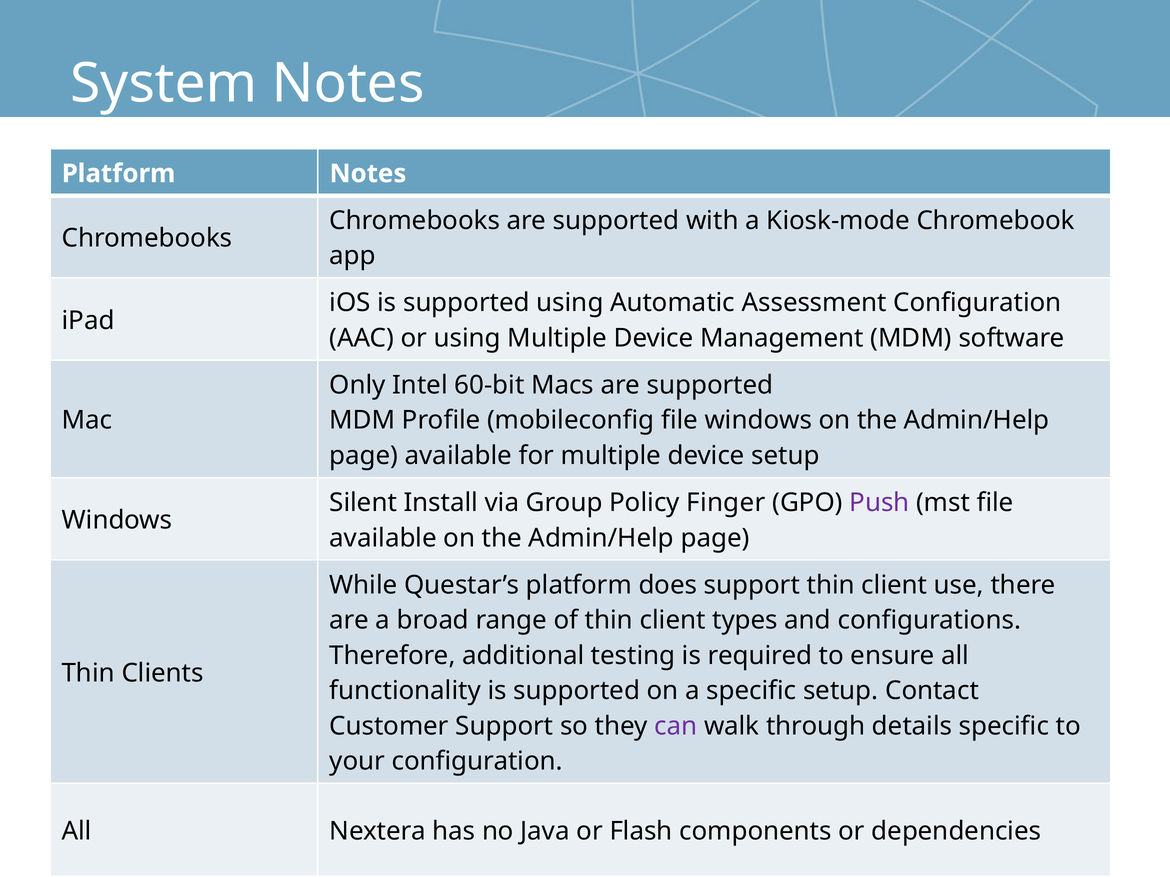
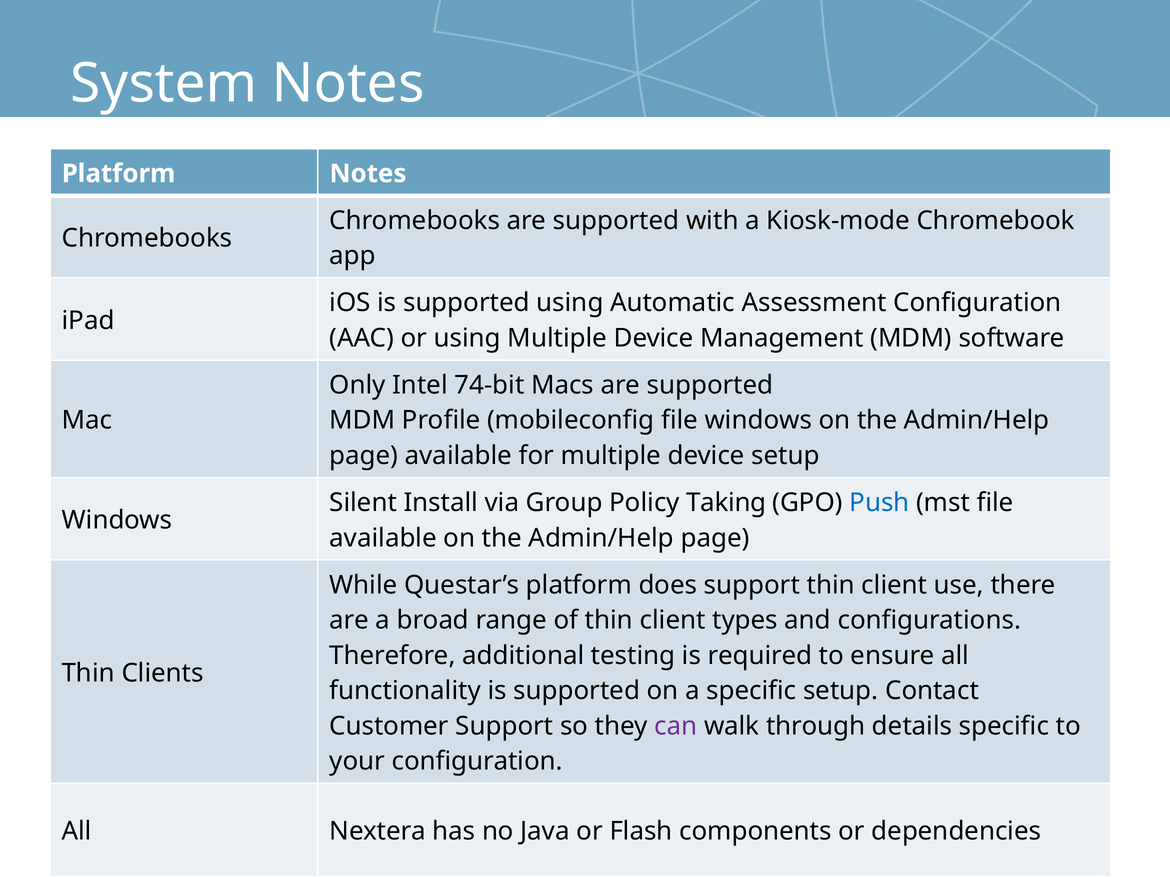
60-bit: 60-bit -> 74-bit (489, 385)
Finger: Finger -> Taking (726, 503)
Push colour: purple -> blue (879, 503)
